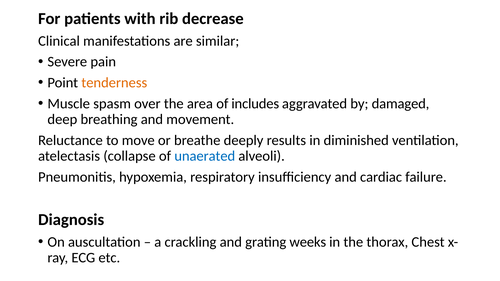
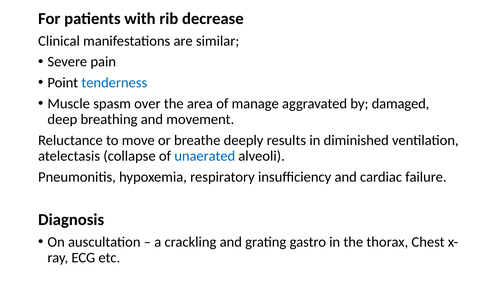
tenderness colour: orange -> blue (114, 83)
includes: includes -> manage (255, 104)
weeks: weeks -> gastro (308, 242)
